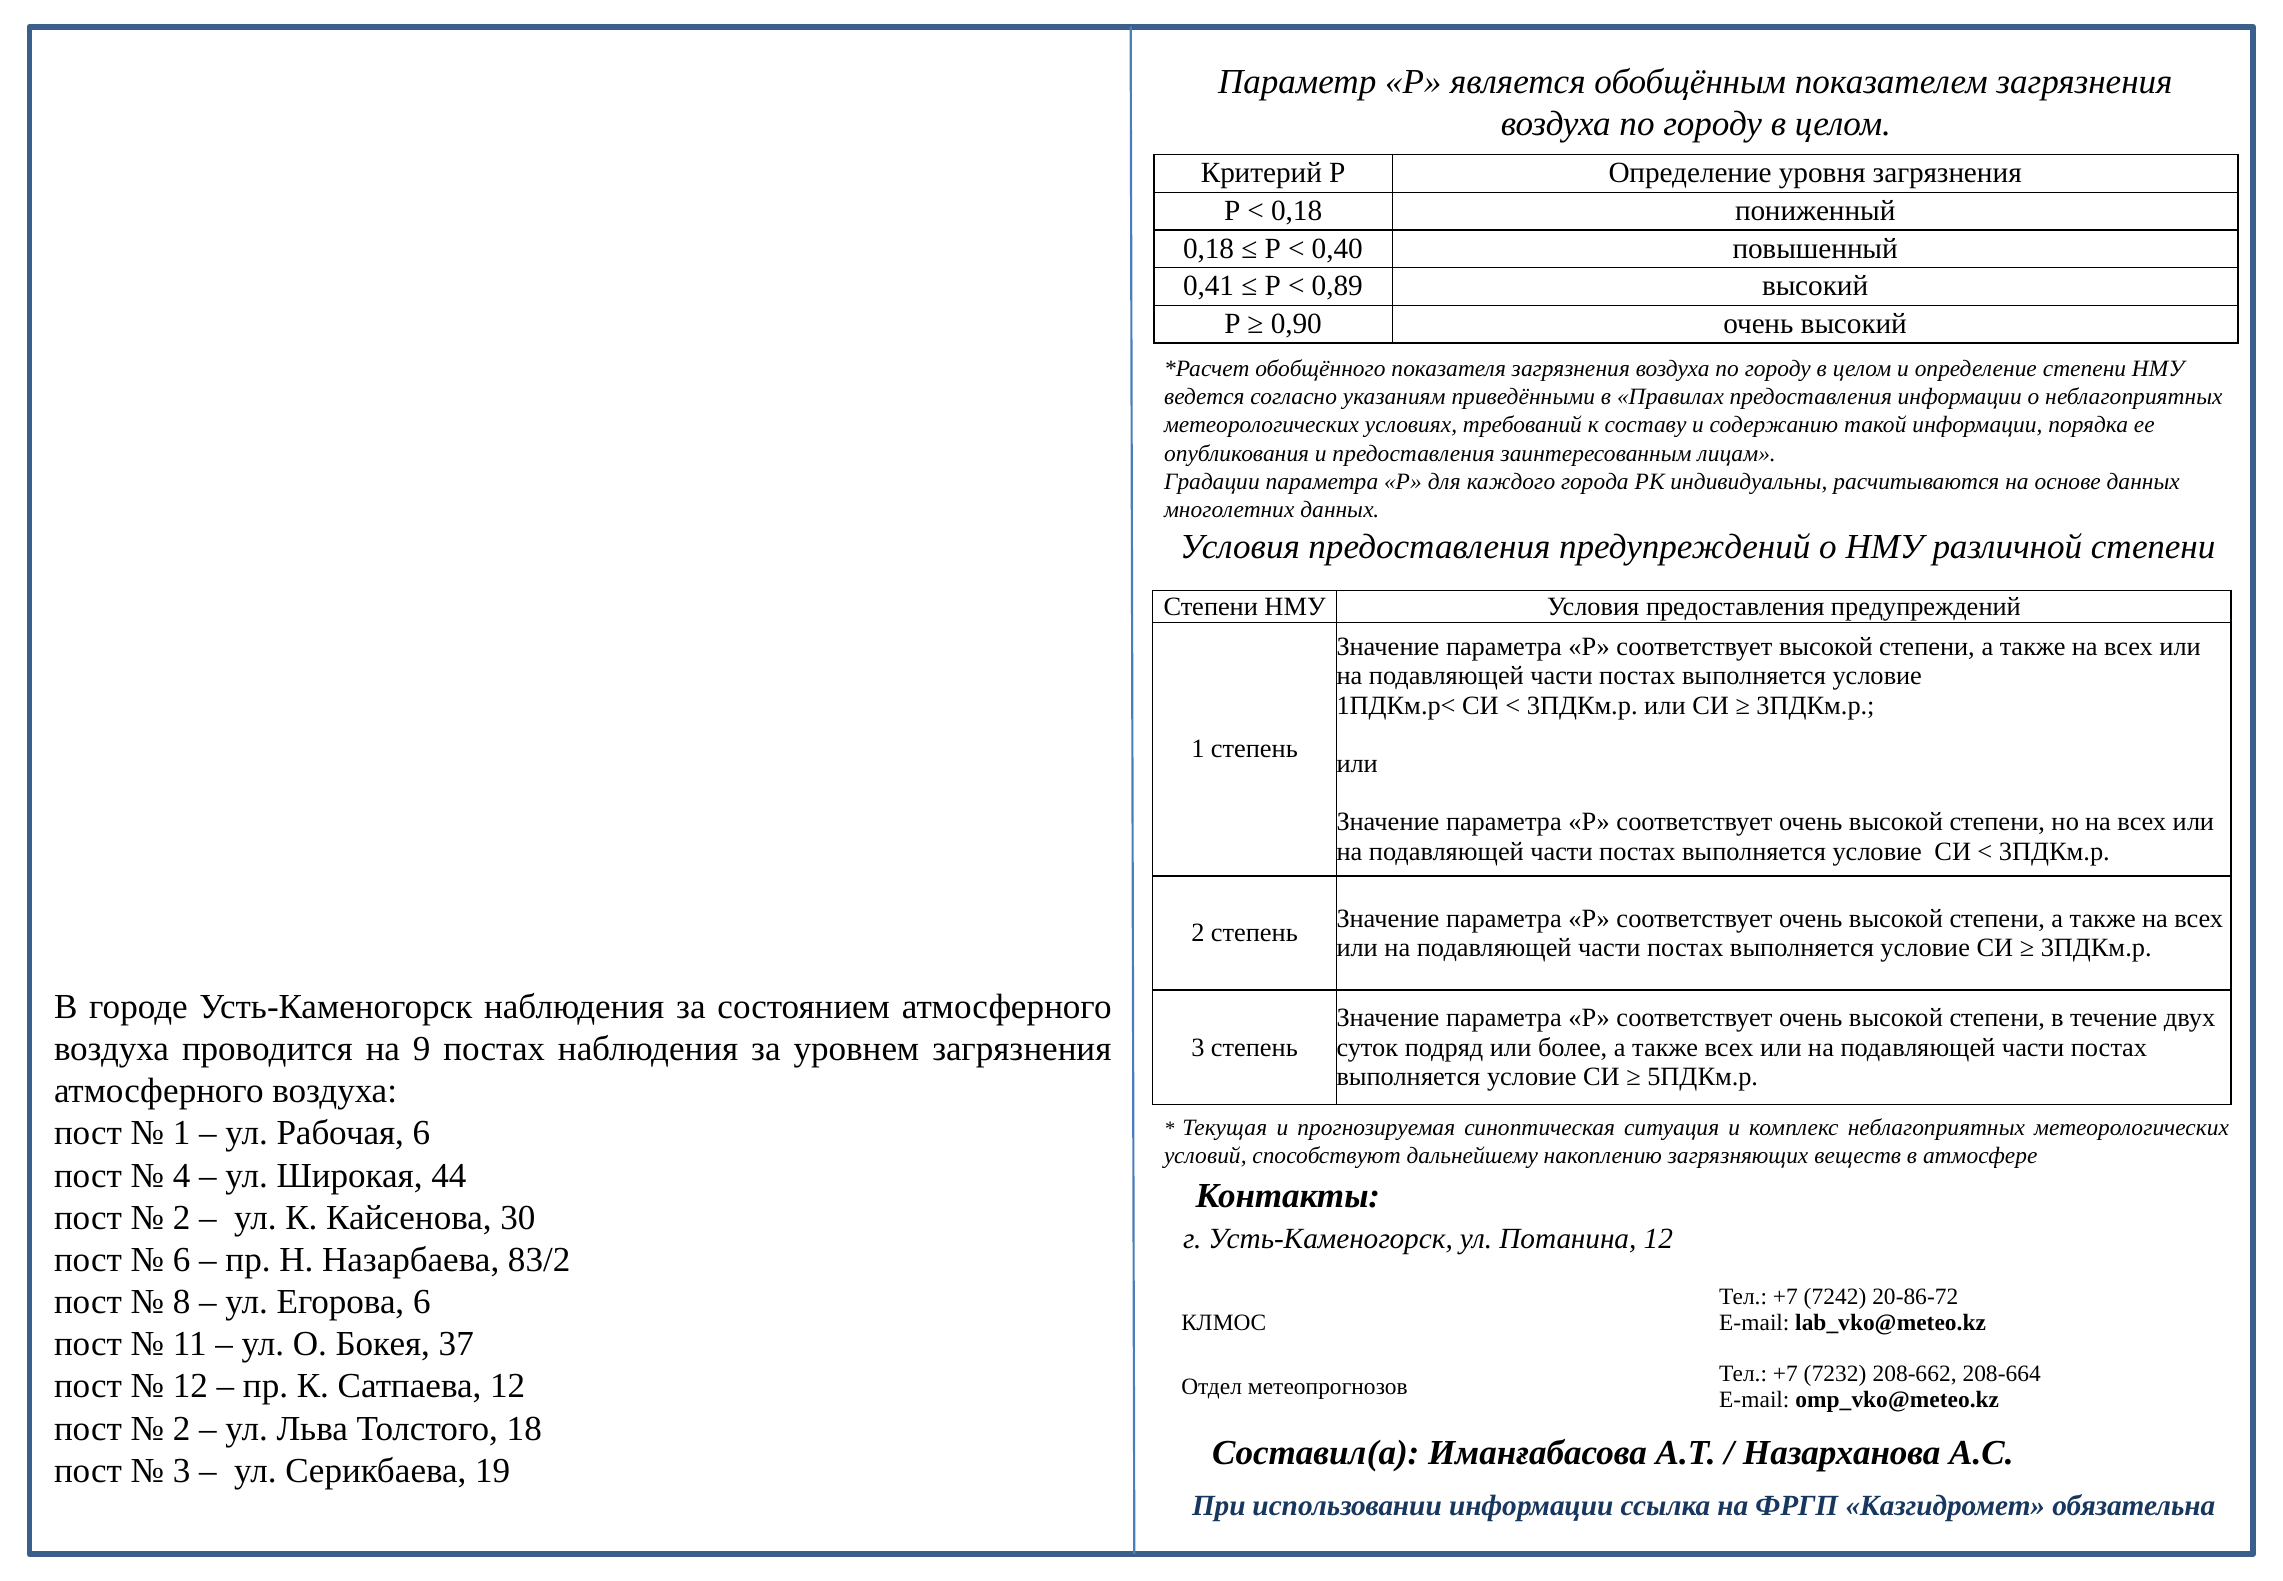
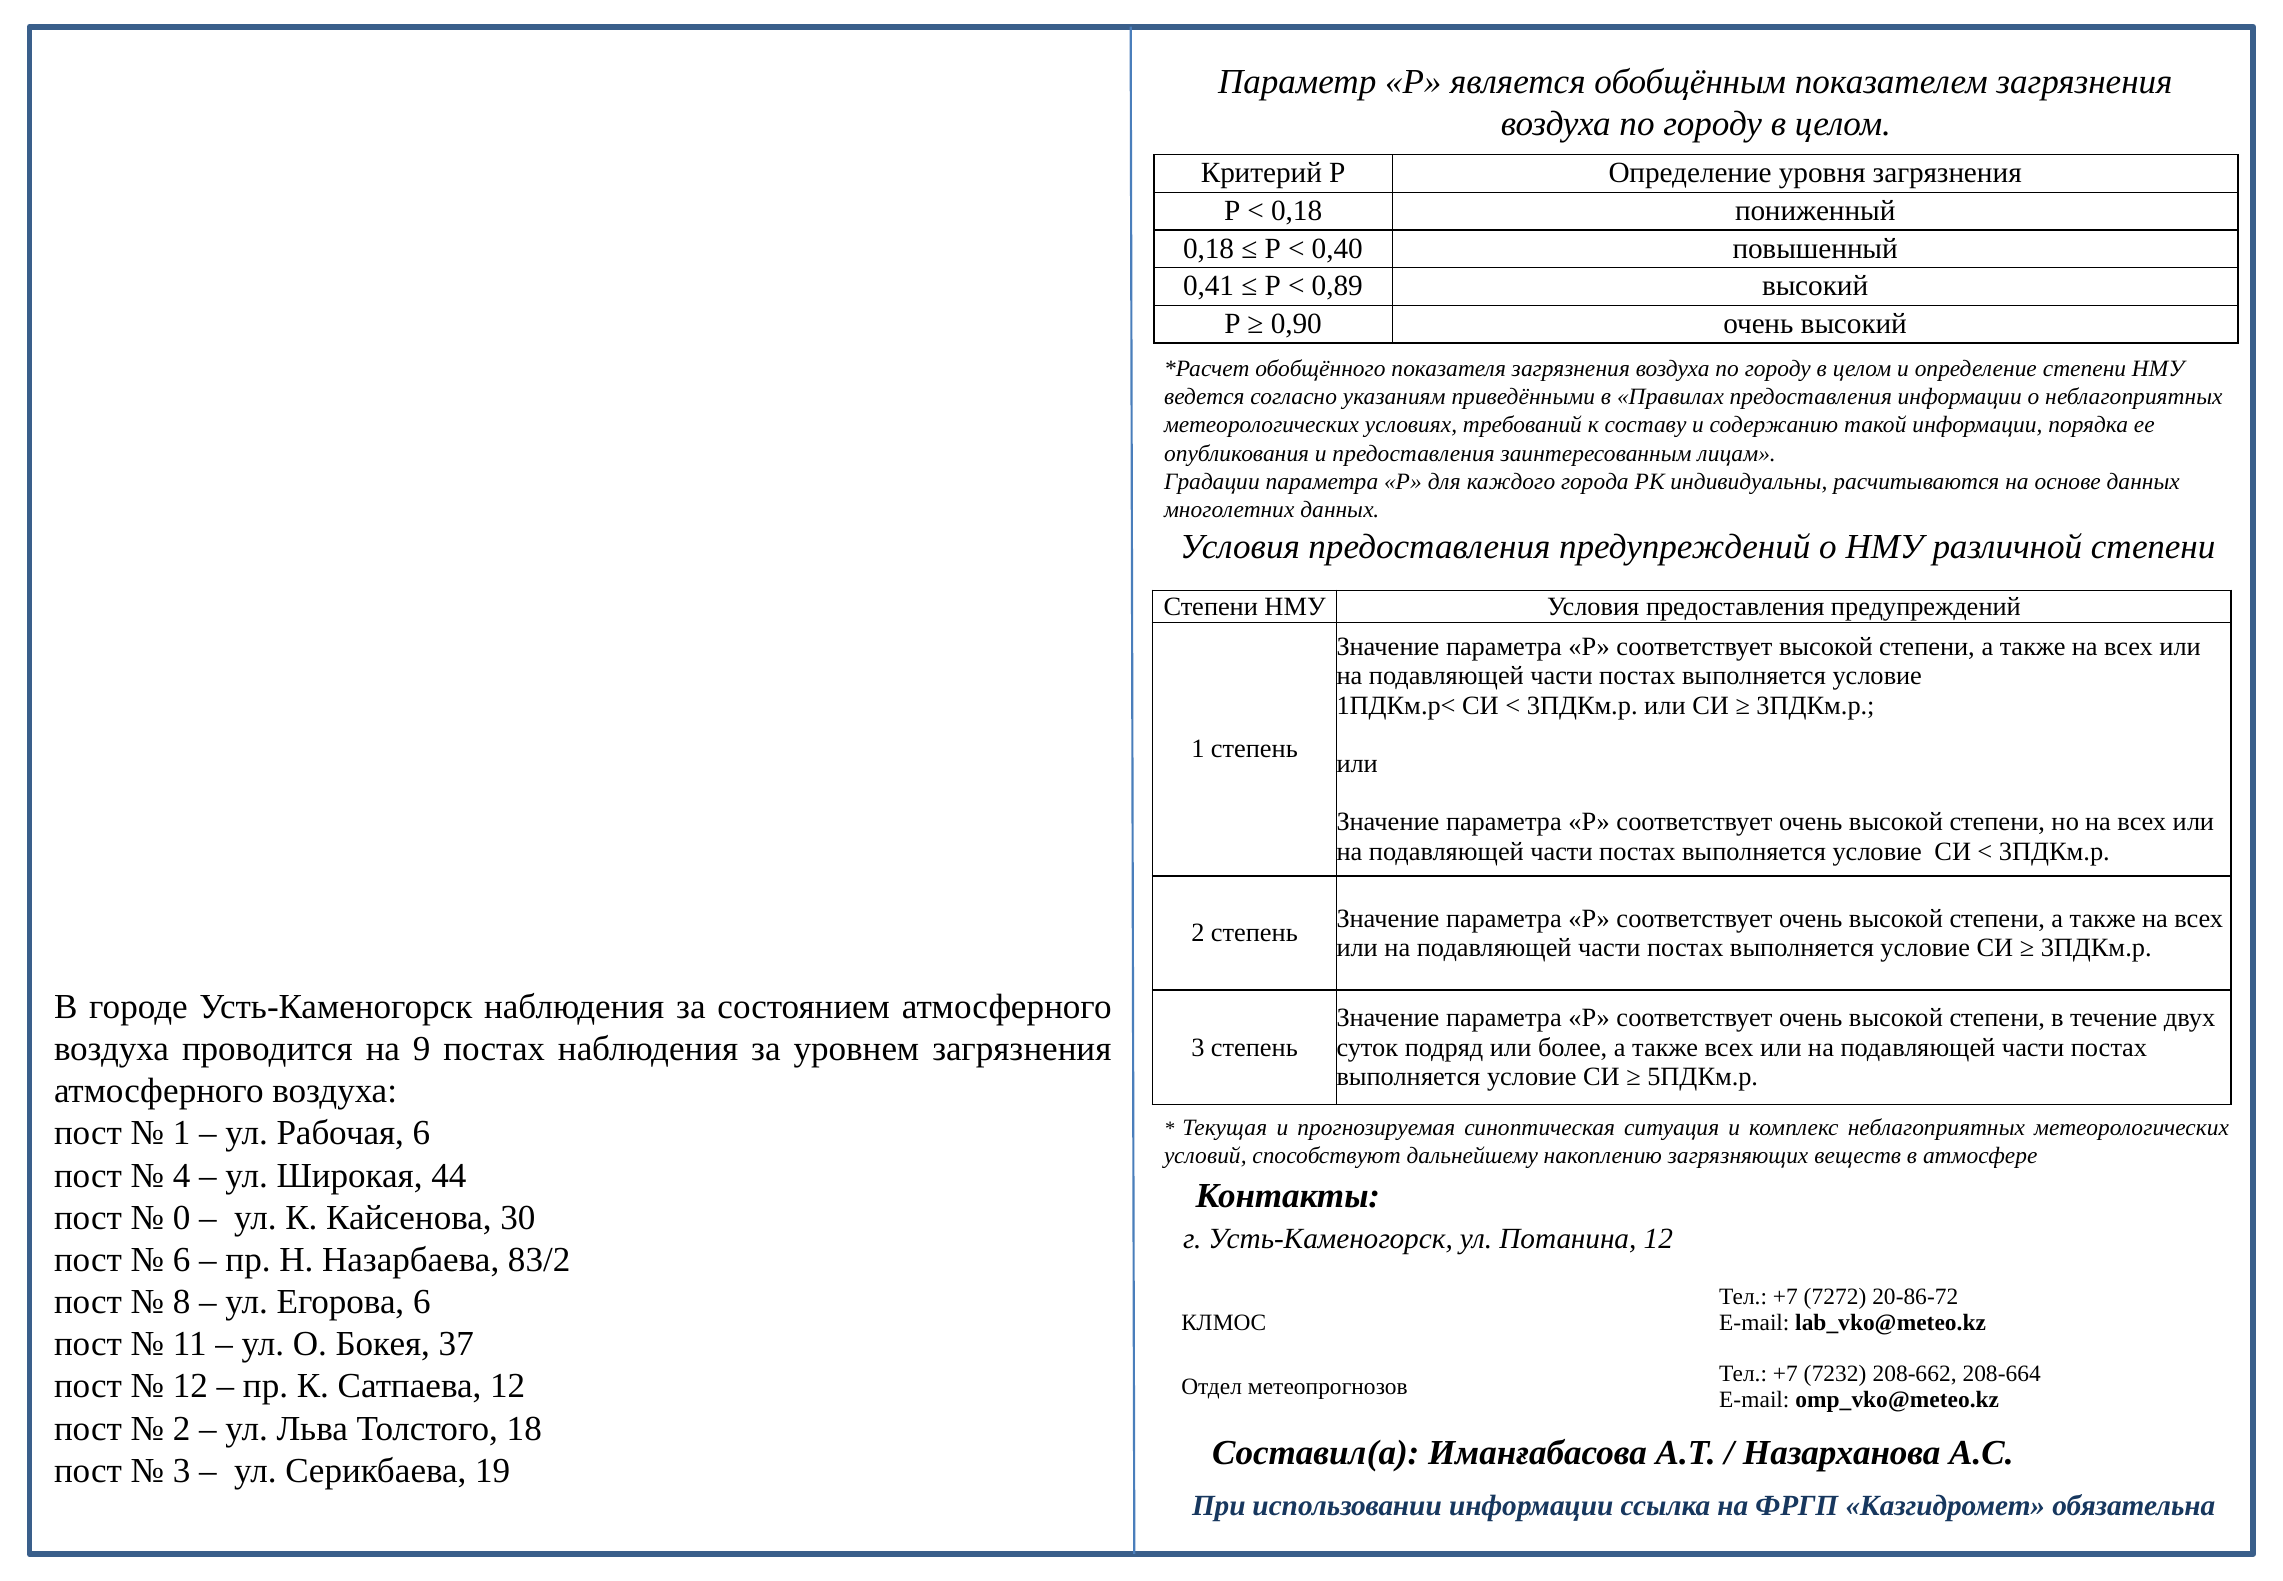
2: 2 -> 0 (182, 1217)
7242: 7242 -> 7272 (1835, 1296)
